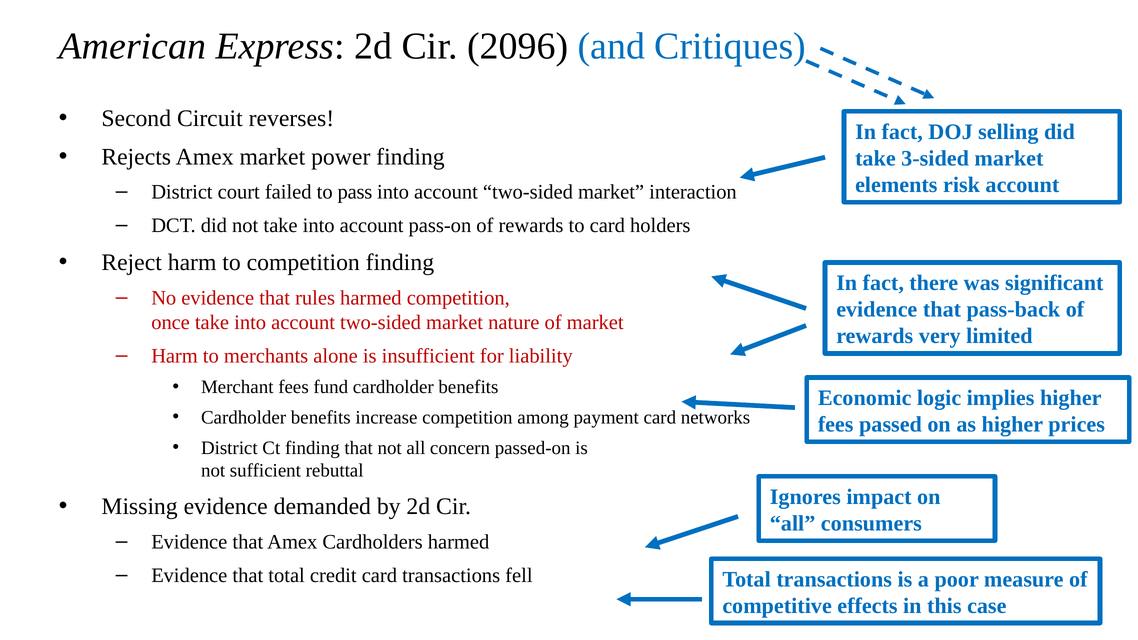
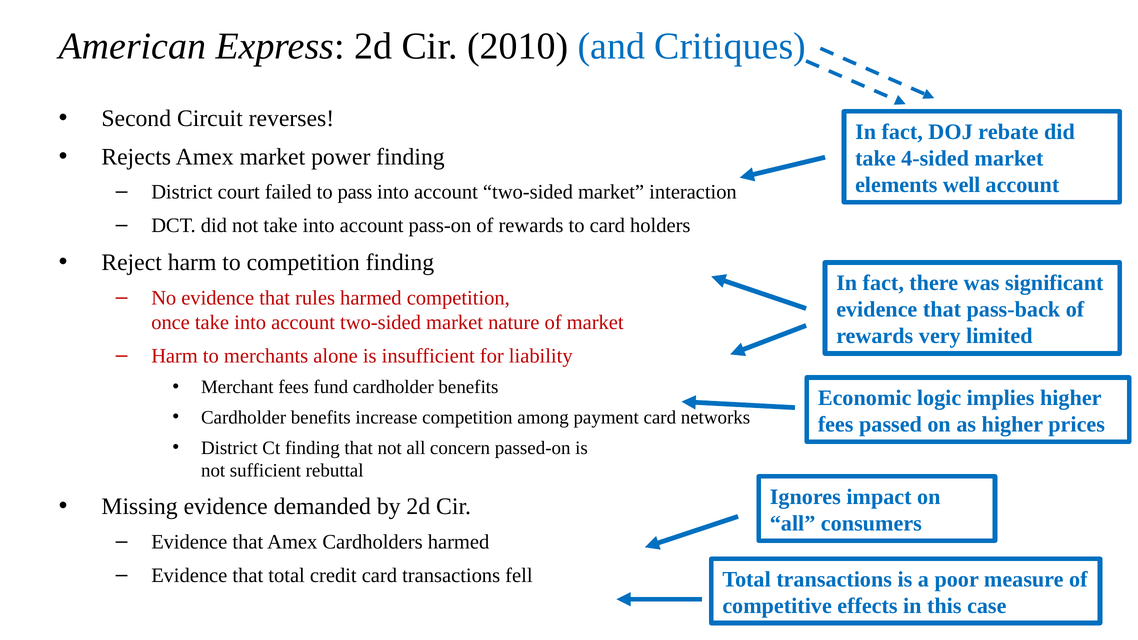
2096: 2096 -> 2010 (518, 46)
selling: selling -> rebate (1008, 132)
3-sided: 3-sided -> 4-sided (935, 158)
risk: risk -> well (962, 185)
